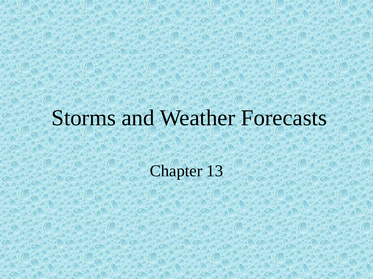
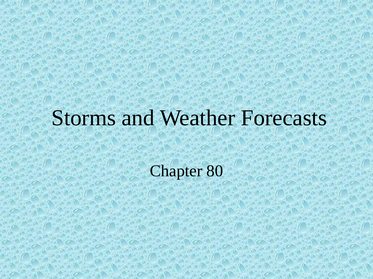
13: 13 -> 80 (215, 171)
